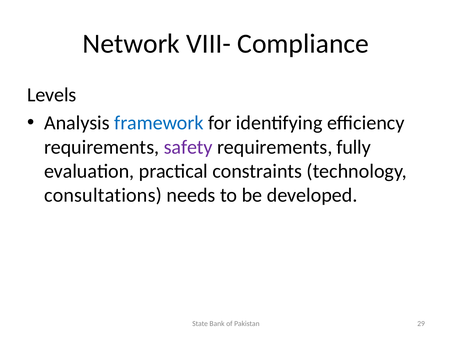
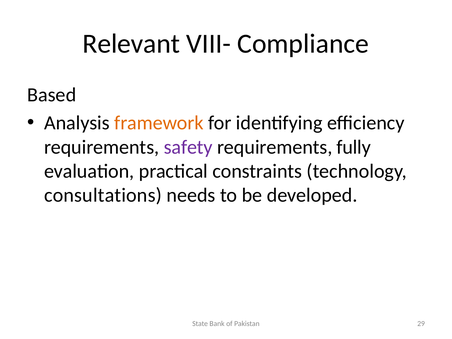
Network: Network -> Relevant (131, 44)
Levels: Levels -> Based (52, 95)
framework colour: blue -> orange (159, 123)
